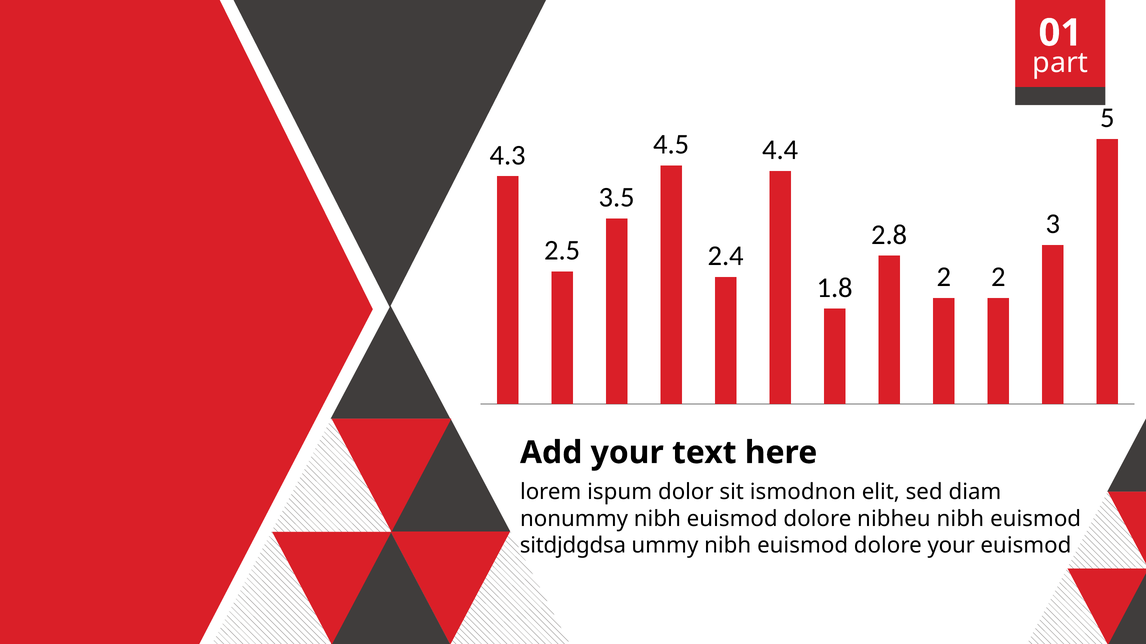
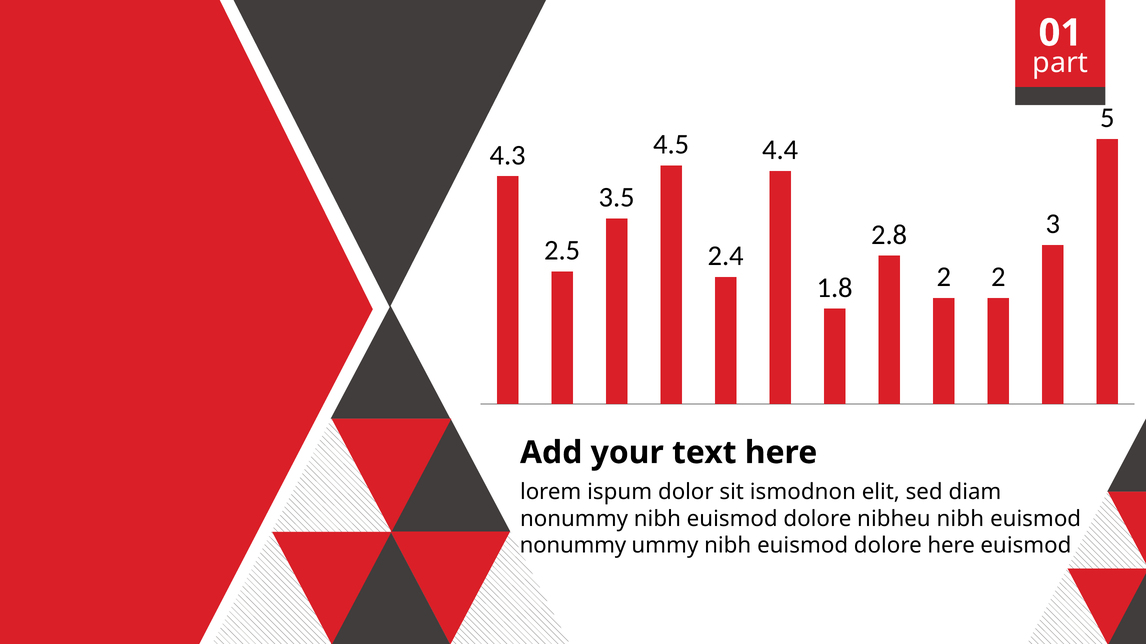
sitdjdgdsa: sitdjdgdsa -> nonummy (573, 546)
dolore your: your -> here (951, 546)
